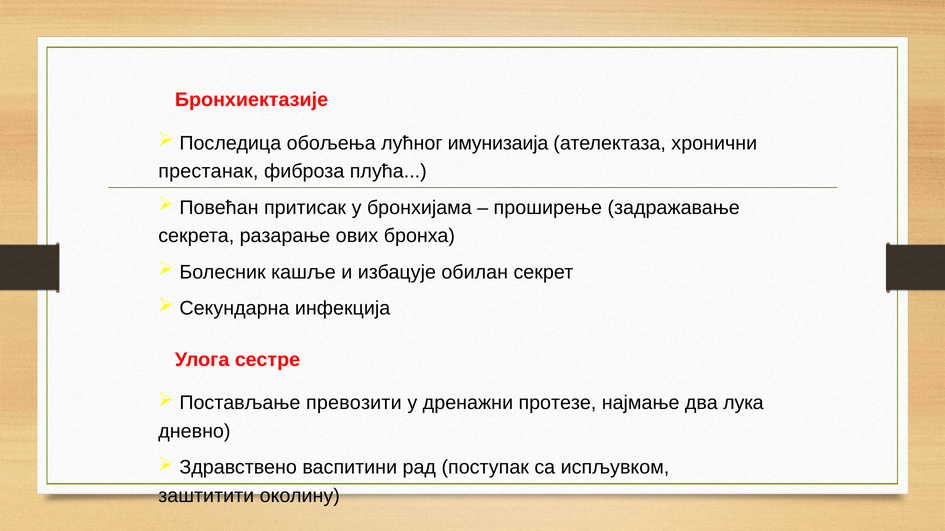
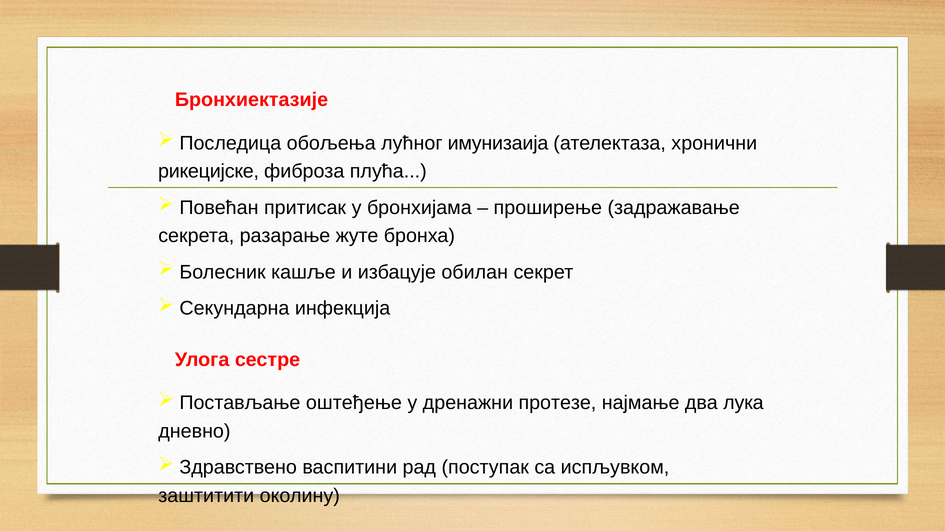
престанак: престанак -> рикецијске (209, 172)
ових: ових -> жуте (357, 236)
превозити: превозити -> оштеђење (354, 403)
